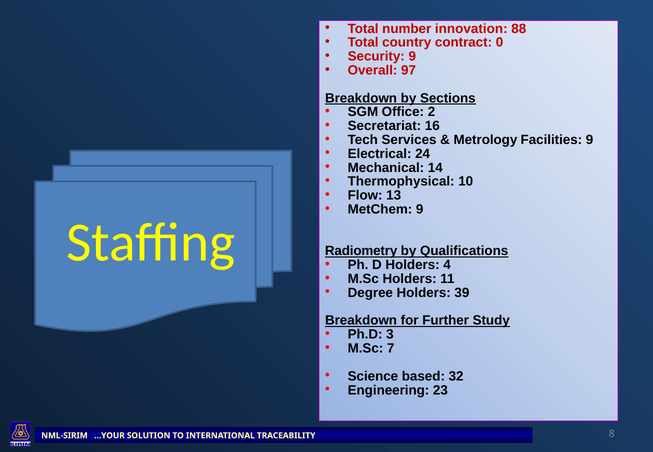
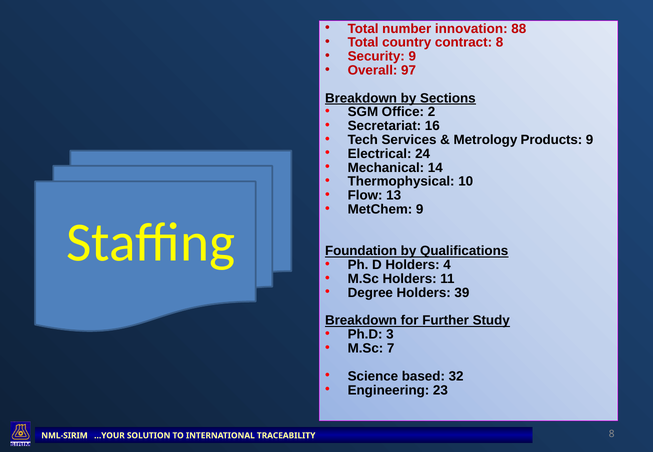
contract 0: 0 -> 8 (500, 43)
Facilities: Facilities -> Products (551, 140)
Radiometry: Radiometry -> Foundation (361, 251)
